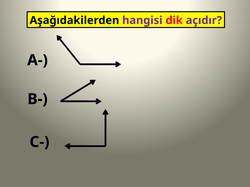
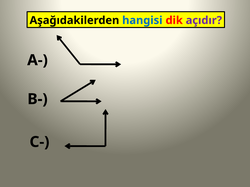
hangisi colour: purple -> blue (142, 20)
